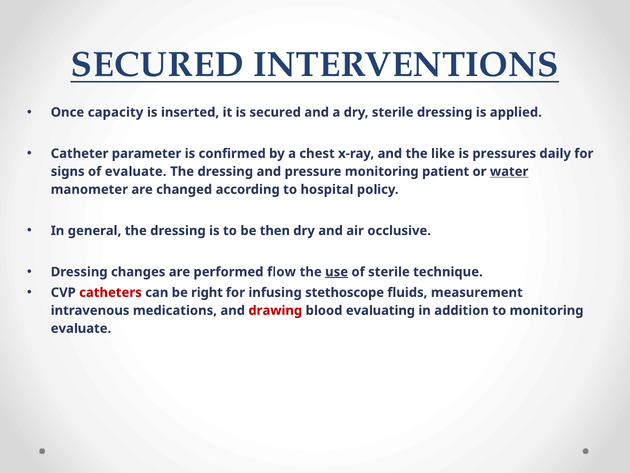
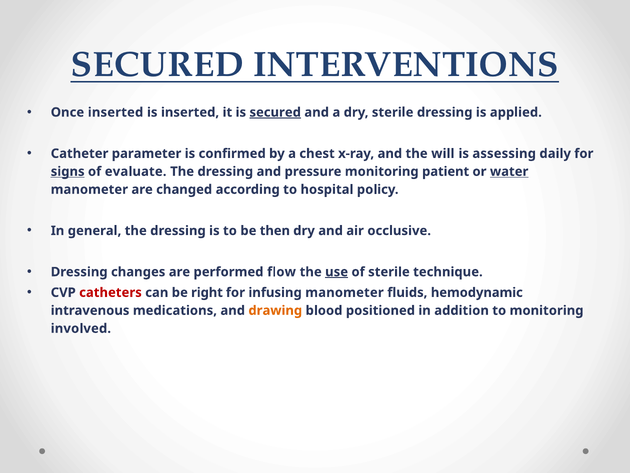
Once capacity: capacity -> inserted (116, 112)
secured underline: none -> present (275, 112)
like: like -> will (443, 153)
pressures: pressures -> assessing (504, 153)
signs underline: none -> present (68, 171)
infusing stethoscope: stethoscope -> manometer (344, 292)
measurement: measurement -> hemodynamic (477, 292)
drawing colour: red -> orange (275, 310)
evaluating: evaluating -> positioned (380, 310)
evaluate: evaluate -> involved (81, 328)
